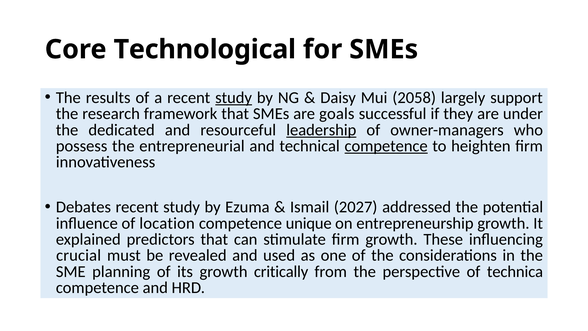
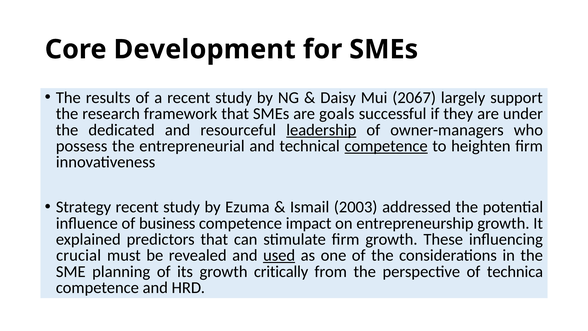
Technological: Technological -> Development (205, 49)
study underline: present -> none (234, 98)
2058: 2058 -> 2067 (414, 98)
Debates: Debates -> Strategy (83, 207)
2027: 2027 -> 2003 (356, 207)
location: location -> business (167, 223)
unique: unique -> impact (309, 223)
used underline: none -> present (279, 255)
